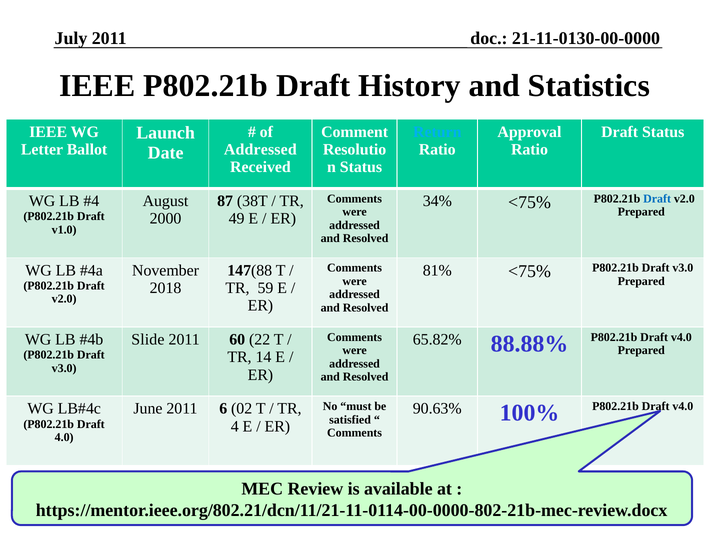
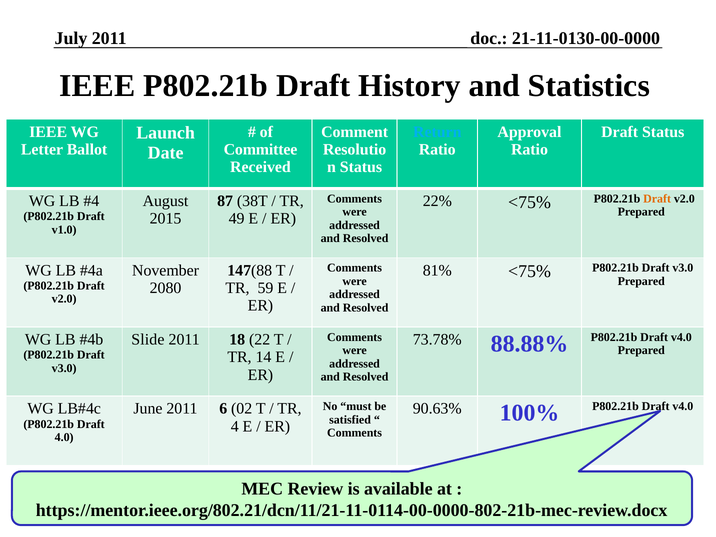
Addressed: Addressed -> Committee (261, 150)
34%: 34% -> 22% (437, 201)
Draft colour: blue -> orange (657, 199)
2000: 2000 -> 2015 (166, 219)
2018: 2018 -> 2080 (166, 288)
60: 60 -> 18 (237, 339)
65.82%: 65.82% -> 73.78% (437, 339)
